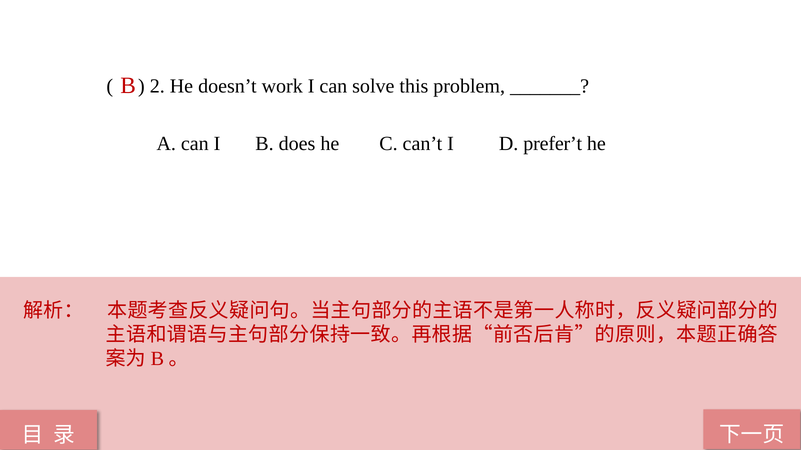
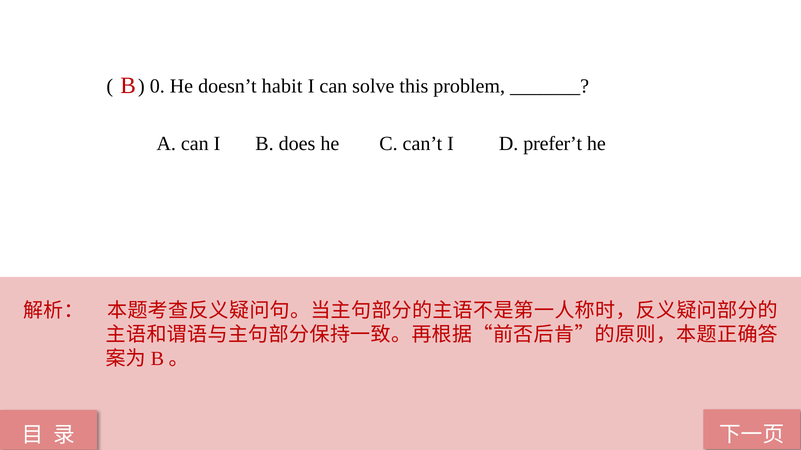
2: 2 -> 0 (157, 86)
work: work -> habit (282, 86)
